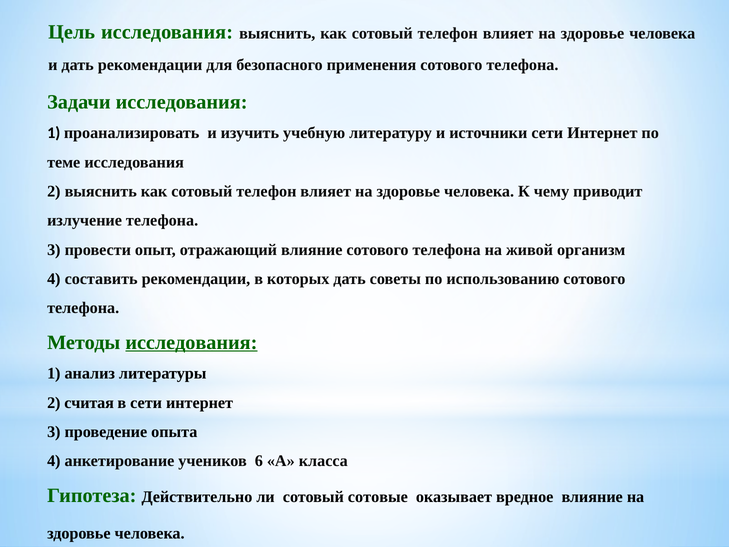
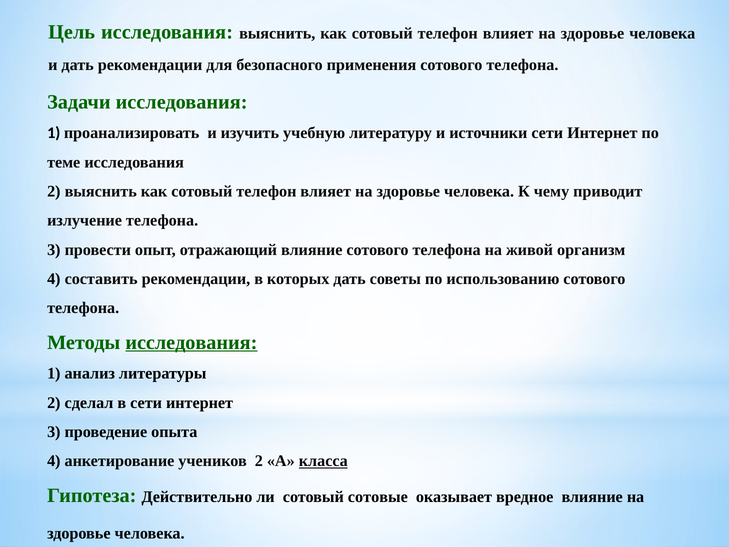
считая: считая -> сделал (89, 403)
учеников 6: 6 -> 2 (259, 461)
класса underline: none -> present (323, 461)
